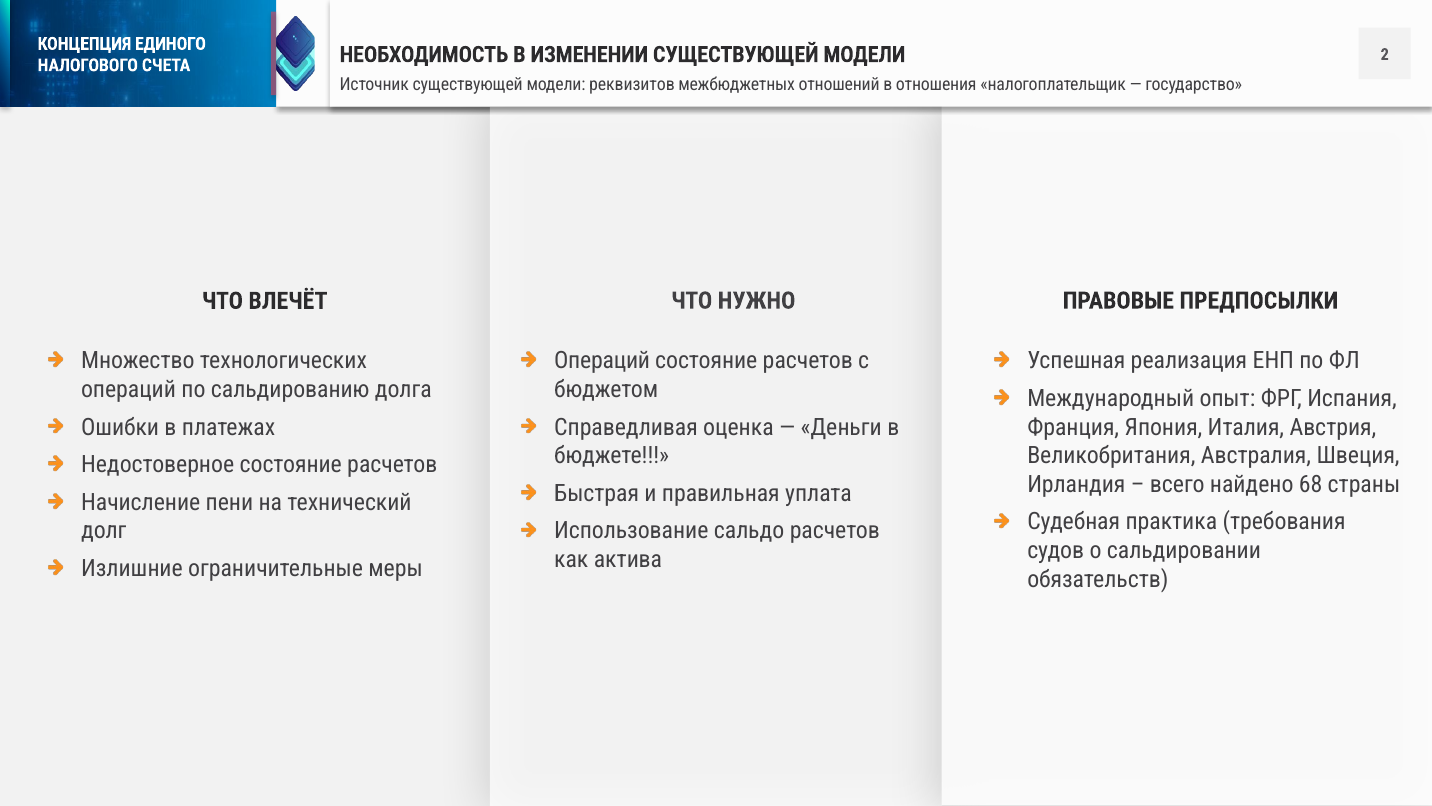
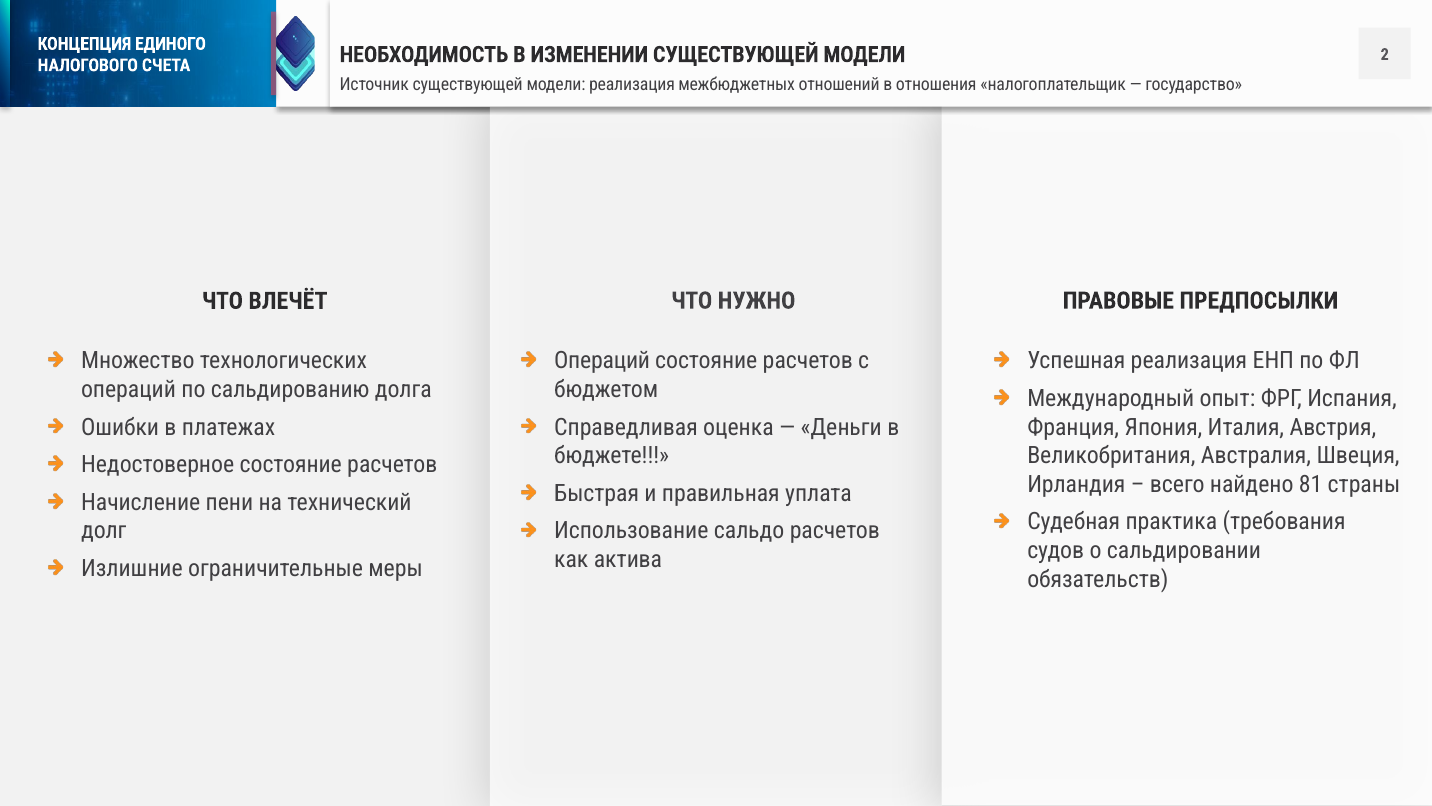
модели реквизитов: реквизитов -> реализация (632, 84)
68: 68 -> 81 (1311, 484)
